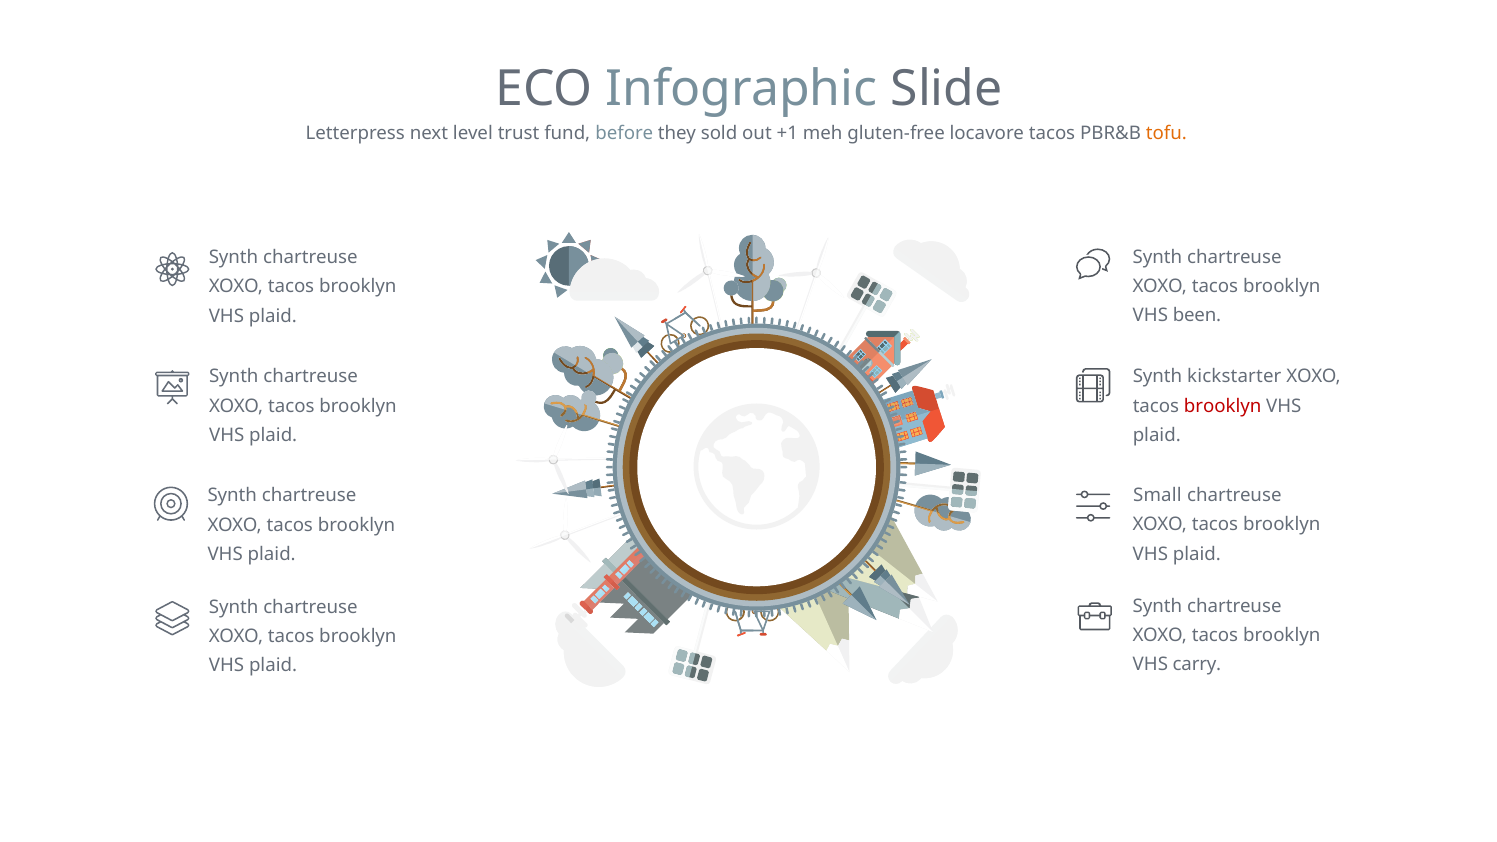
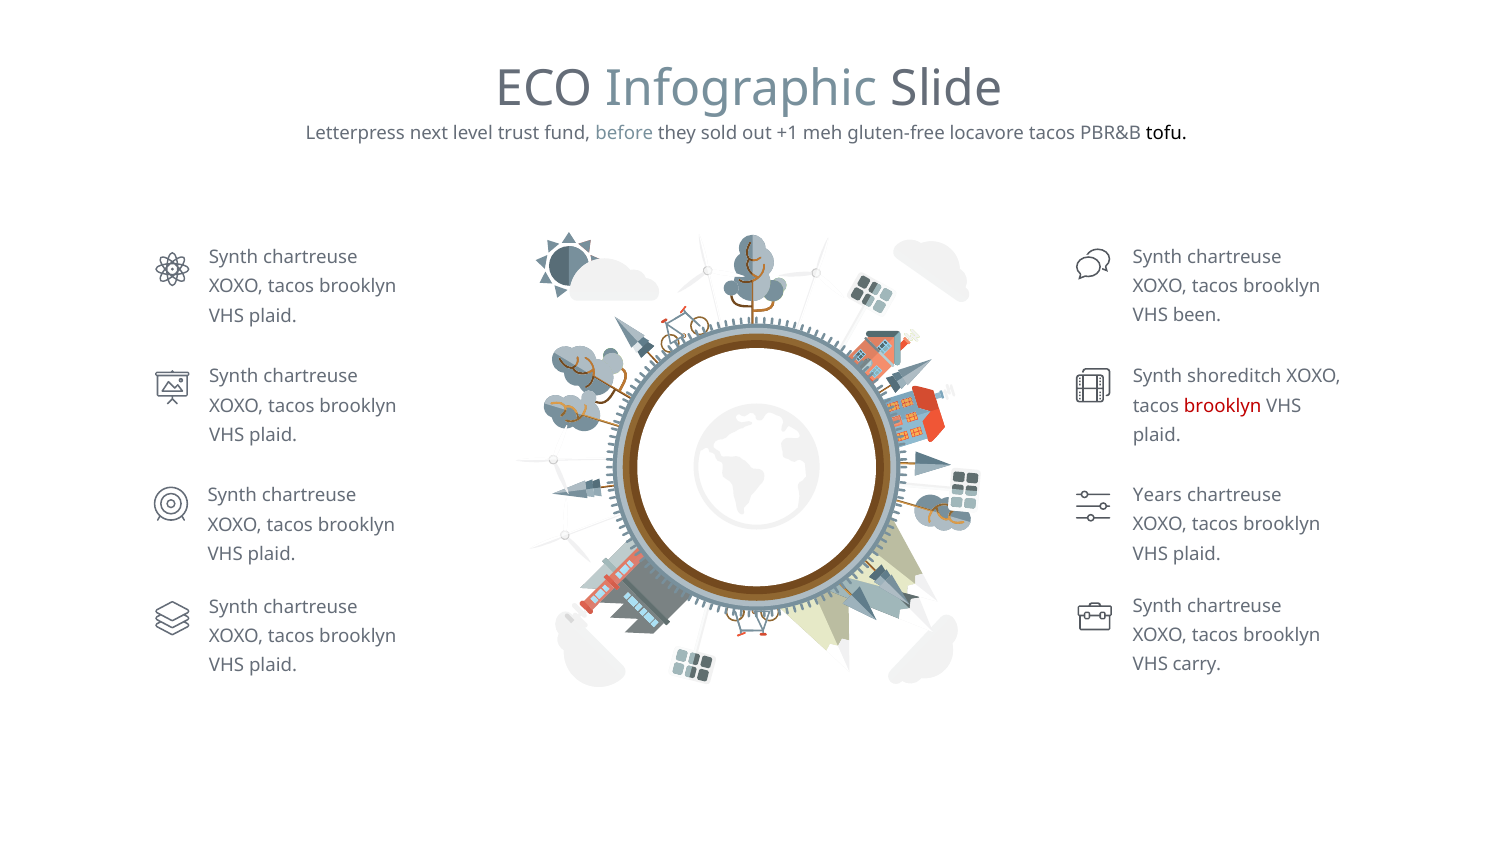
tofu colour: orange -> black (1166, 133)
kickstarter: kickstarter -> shoreditch (1234, 377)
Small: Small -> Years (1157, 496)
